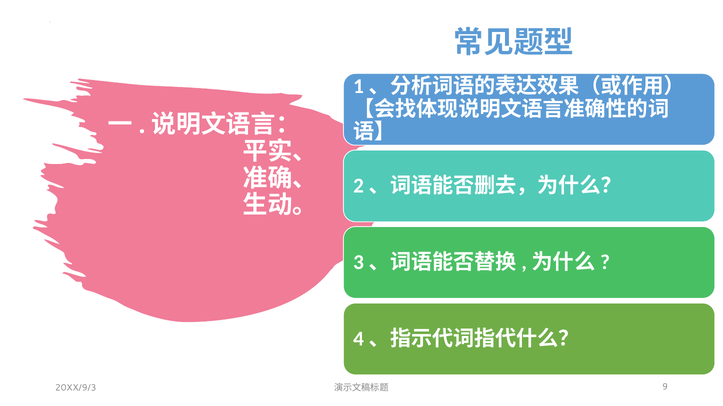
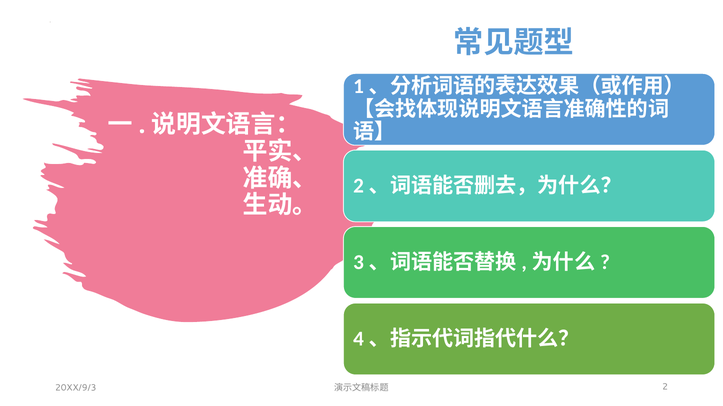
9: 9 -> 2 (665, 387)
